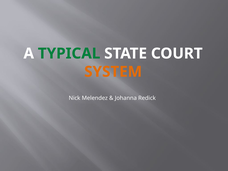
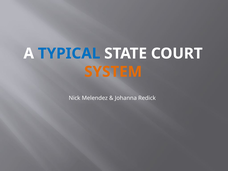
TYPICAL colour: green -> blue (69, 53)
